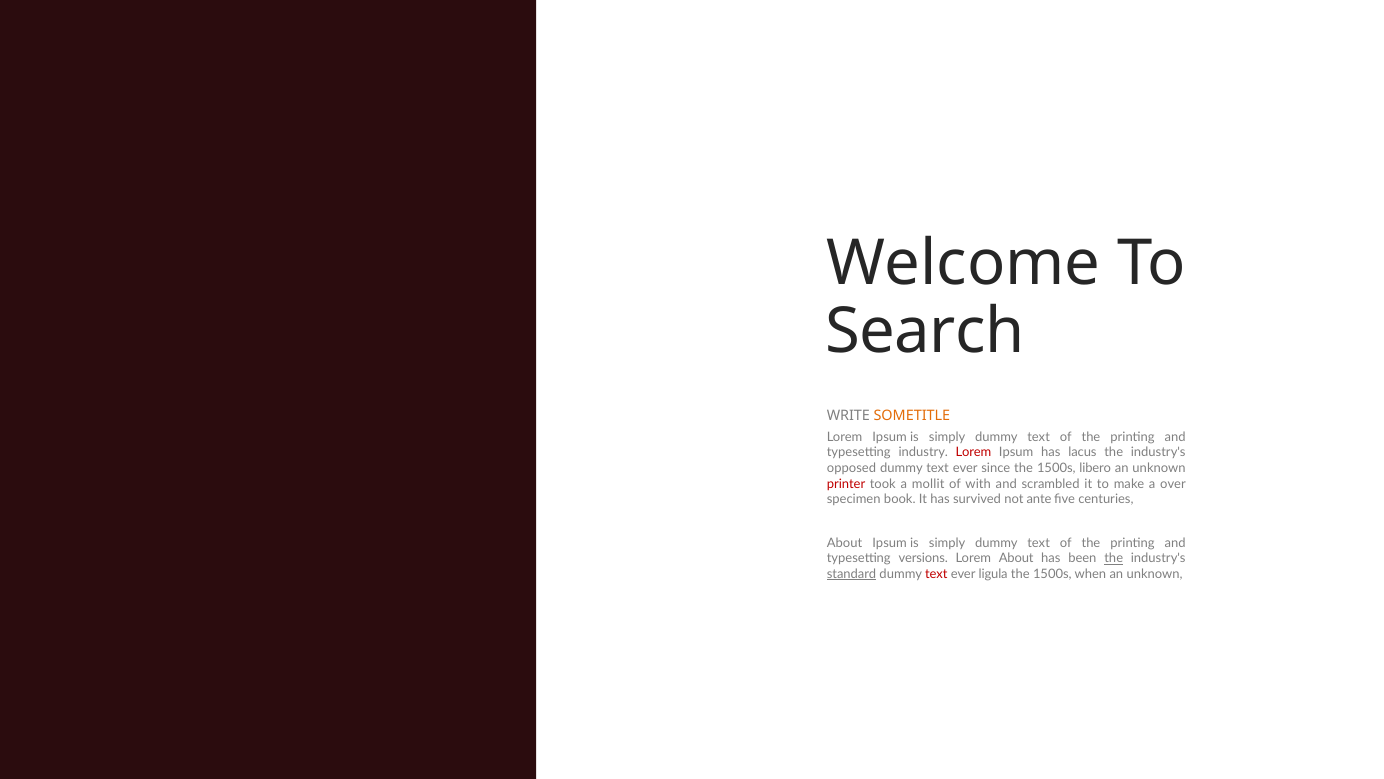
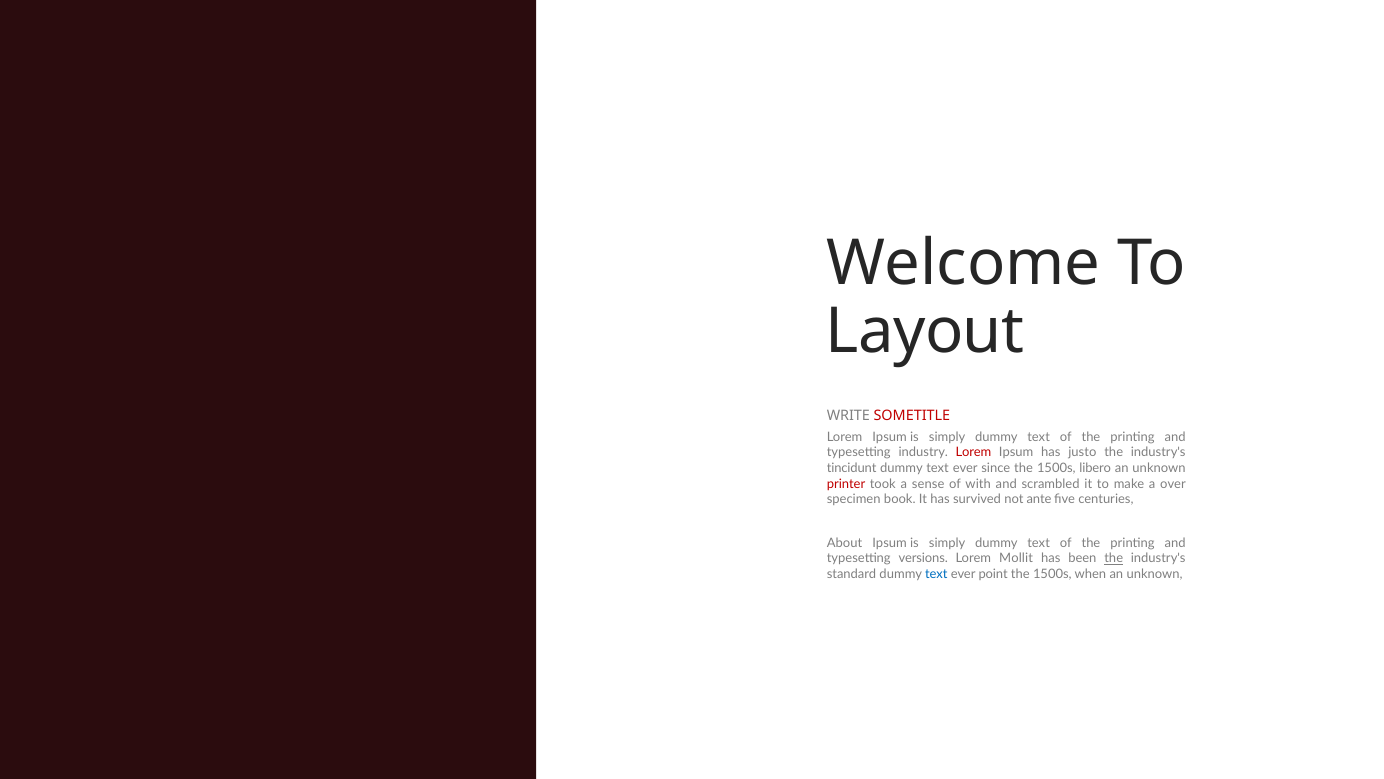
Search: Search -> Layout (925, 332)
SOMETITLE colour: orange -> red (912, 415)
lacus: lacus -> justo (1082, 452)
opposed: opposed -> tincidunt (852, 468)
mollit: mollit -> sense (928, 483)
Lorem About: About -> Mollit (1016, 558)
standard underline: present -> none (852, 574)
text colour: red -> blue (936, 574)
ligula: ligula -> point (993, 574)
